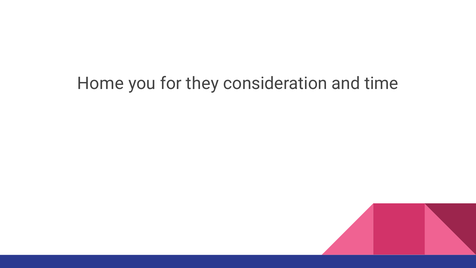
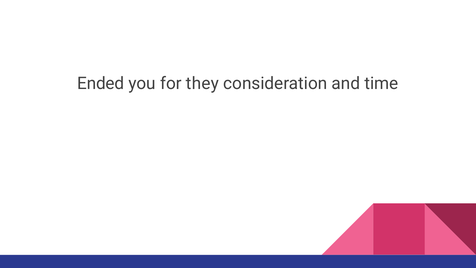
Home: Home -> Ended (101, 83)
